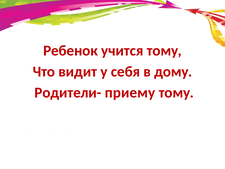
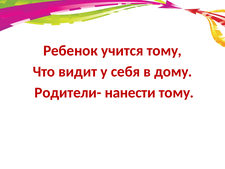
приему: приему -> нанести (130, 93)
